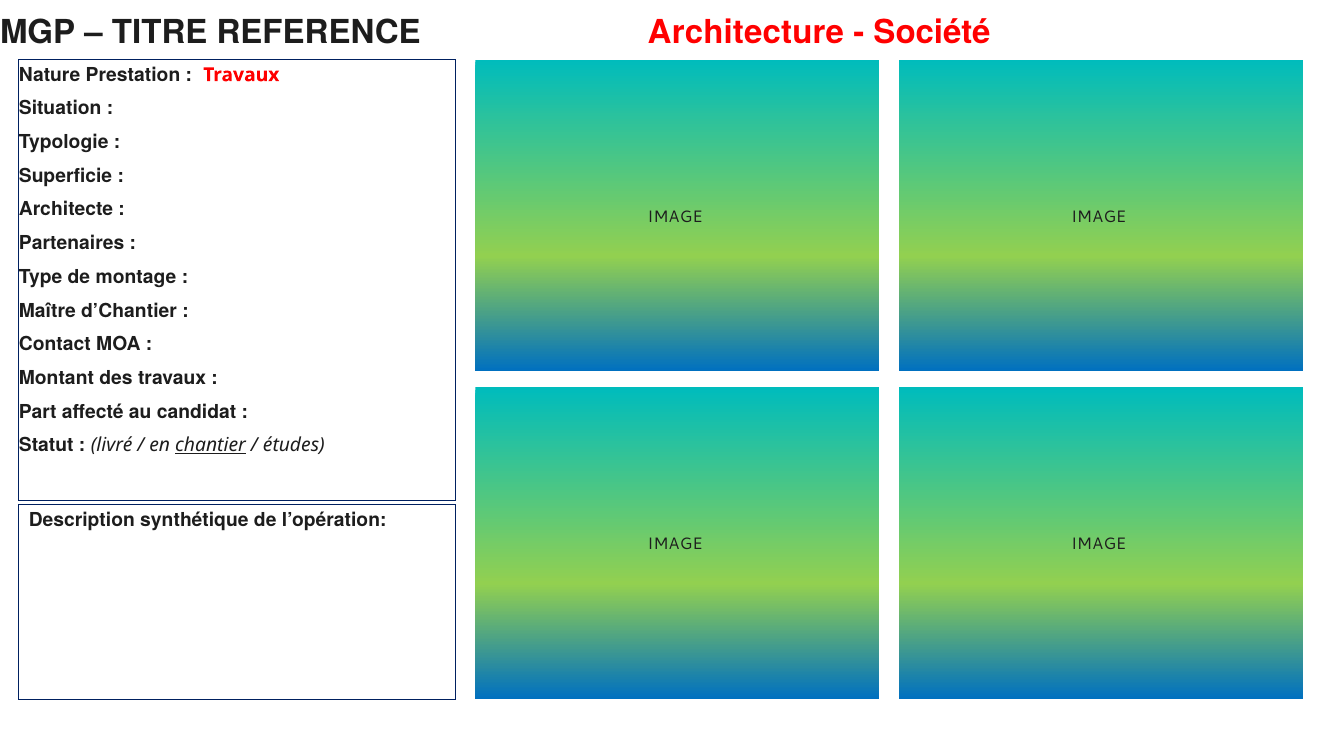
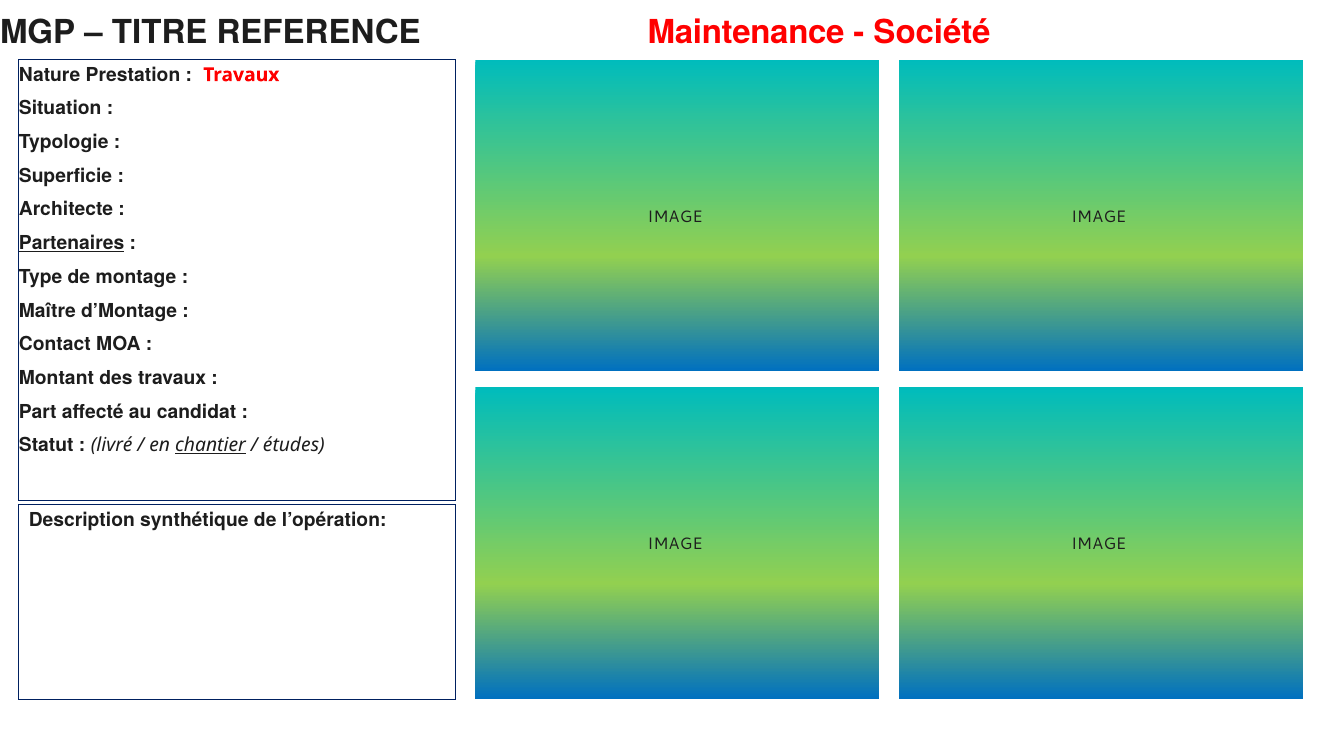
Architecture: Architecture -> Maintenance (746, 33)
Partenaires underline: none -> present (72, 244)
d’Chantier: d’Chantier -> d’Montage (129, 311)
